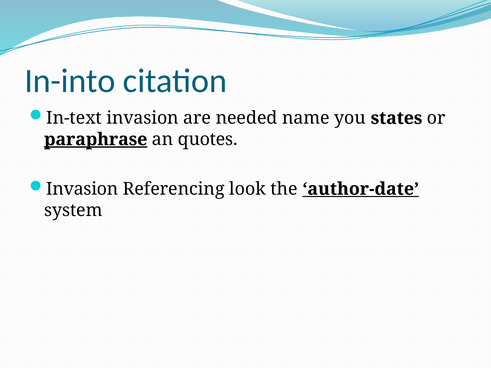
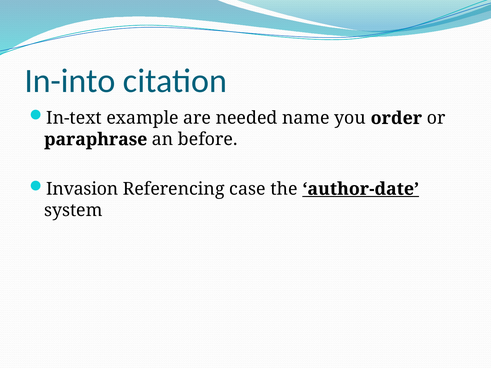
In-text invasion: invasion -> example (143, 118)
states: states -> order (396, 118)
paraphrase underline: present -> none (96, 139)
quotes: quotes -> before (208, 139)
look: look -> case (248, 189)
